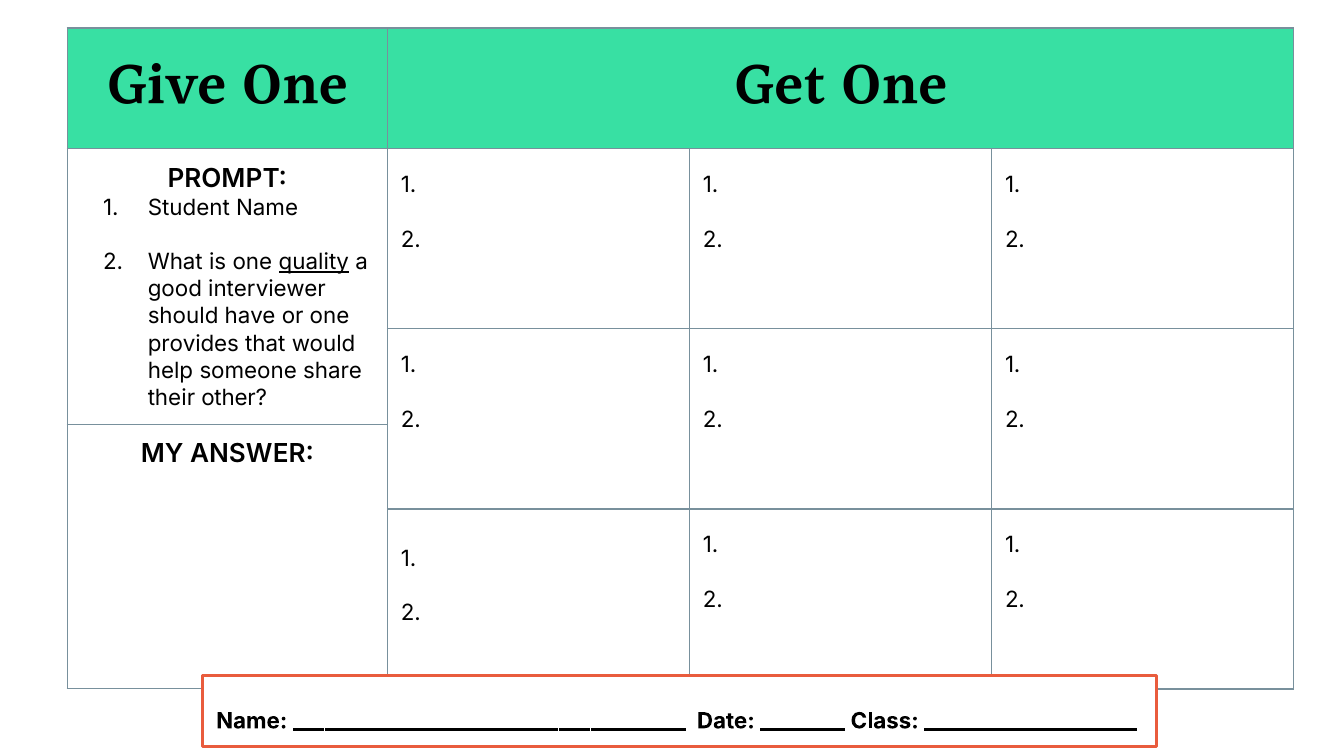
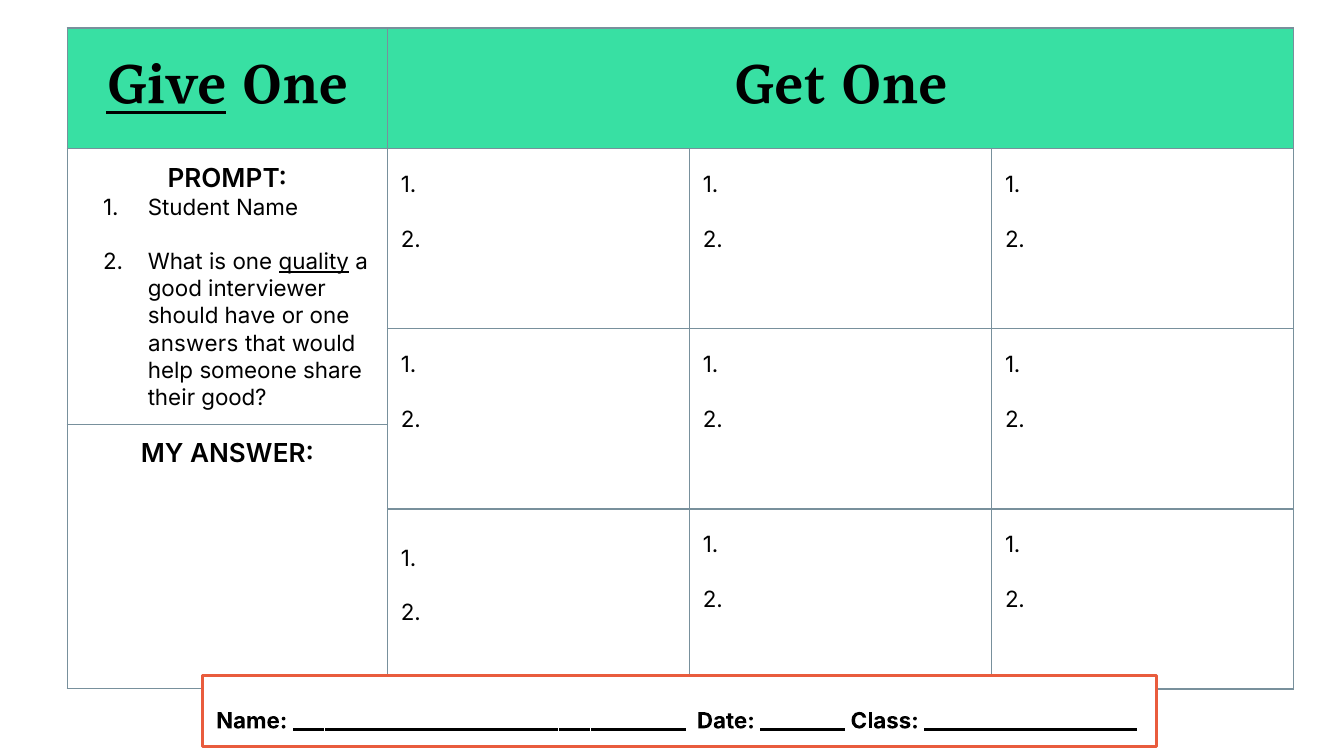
Give underline: none -> present (166, 87)
provides: provides -> answers (193, 344)
their other: other -> good (234, 398)
